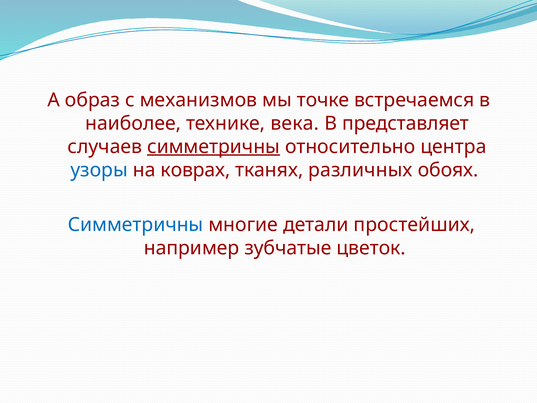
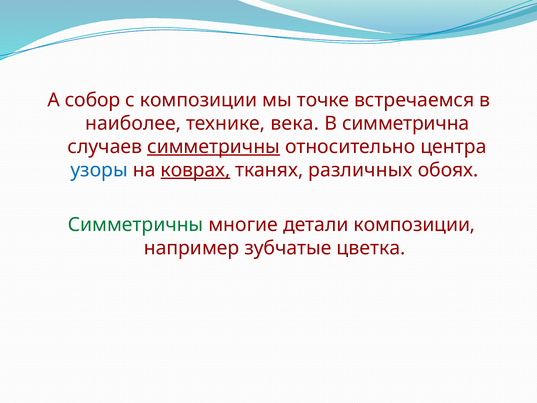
образ: образ -> собор (93, 100)
с механизмов: механизмов -> композиции (198, 100)
представляет: представляет -> симметрична (406, 123)
коврах underline: none -> present (195, 170)
Симметричны colour: blue -> green (136, 225)
детали простейших: простейших -> композиции (414, 225)
цветок: цветок -> цветка (371, 248)
